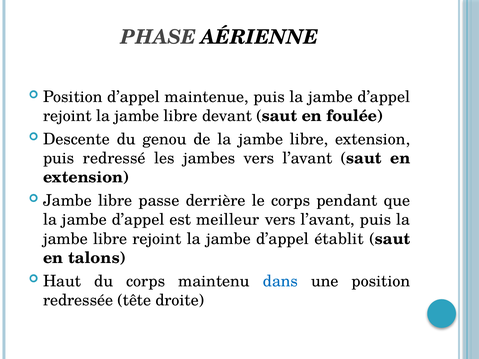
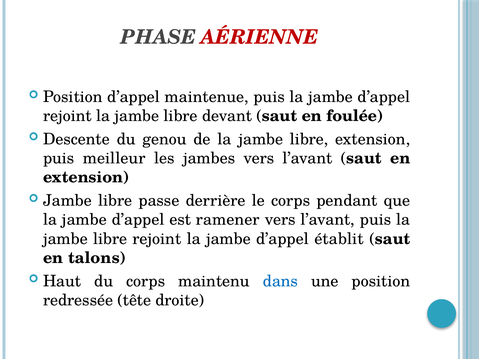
AÉRIENNE colour: black -> red (259, 37)
redressé: redressé -> meilleur (114, 158)
meilleur: meilleur -> ramener (228, 220)
